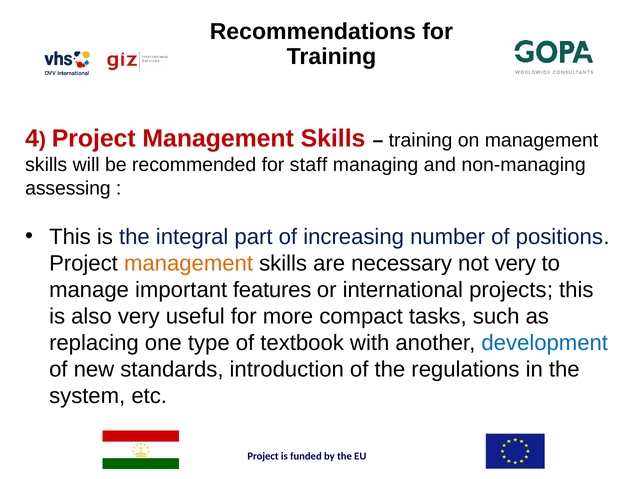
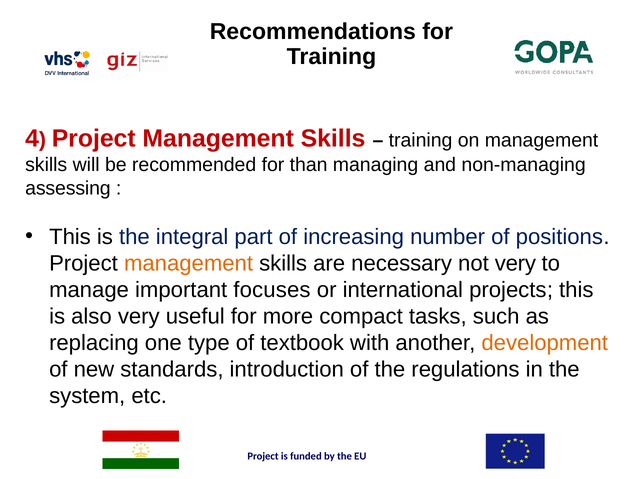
staff: staff -> than (309, 165)
features: features -> focuses (272, 290)
development colour: blue -> orange (545, 343)
